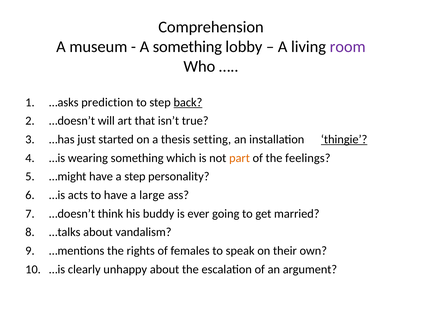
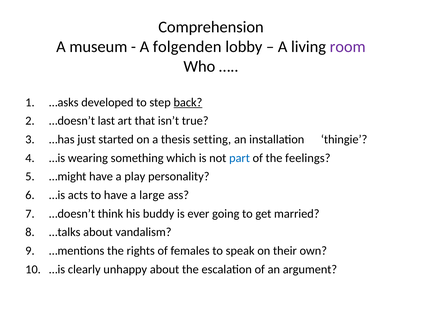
A something: something -> folgenden (187, 47)
prediction: prediction -> developed (107, 102)
will: will -> last (106, 121)
thingie underline: present -> none (344, 139)
part colour: orange -> blue (240, 158)
a step: step -> play (135, 176)
